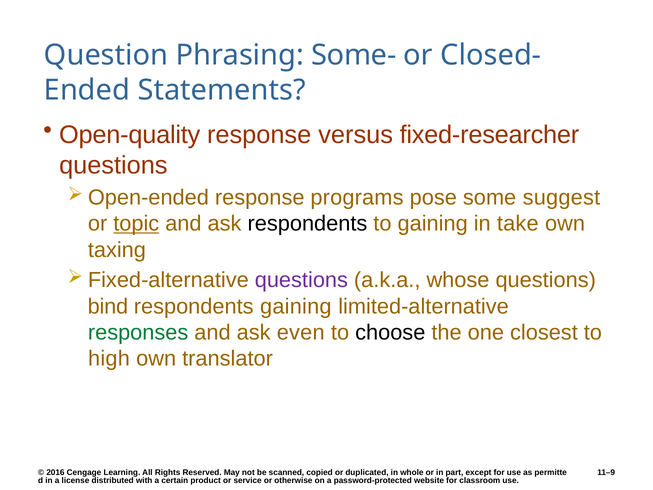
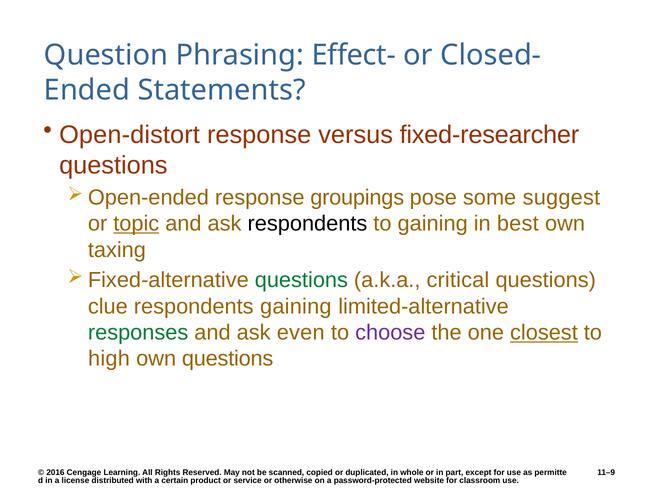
Some-: Some- -> Effect- (354, 55)
Open-quality: Open-quality -> Open-distort (130, 135)
programs: programs -> groupings (357, 197)
take: take -> best (518, 224)
questions colour: purple -> green (301, 280)
whose: whose -> critical (458, 280)
bind: bind -> clue (108, 306)
choose colour: black -> purple (390, 332)
closest underline: none -> present (544, 332)
own translator: translator -> questions (228, 359)
